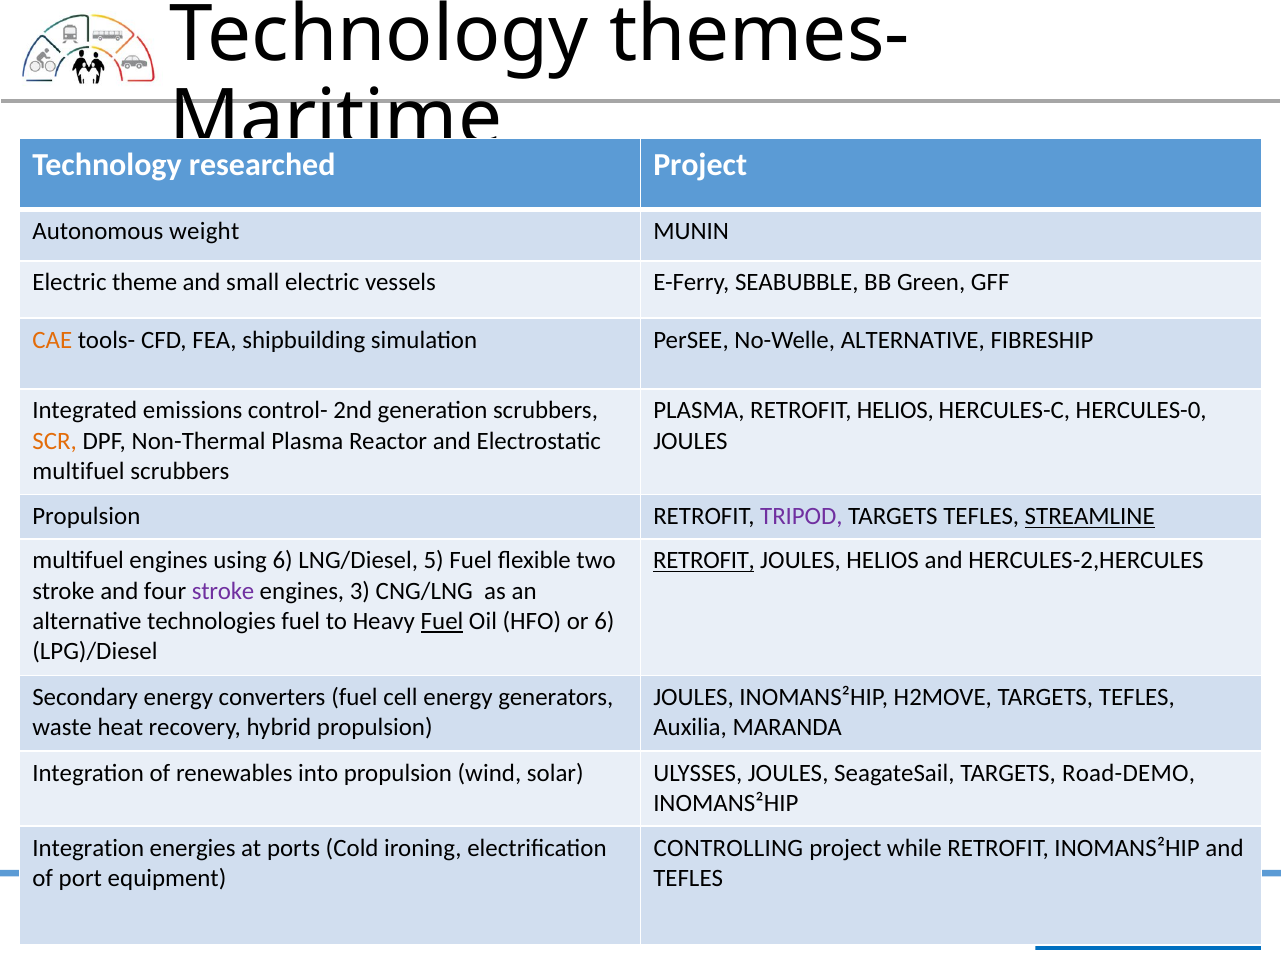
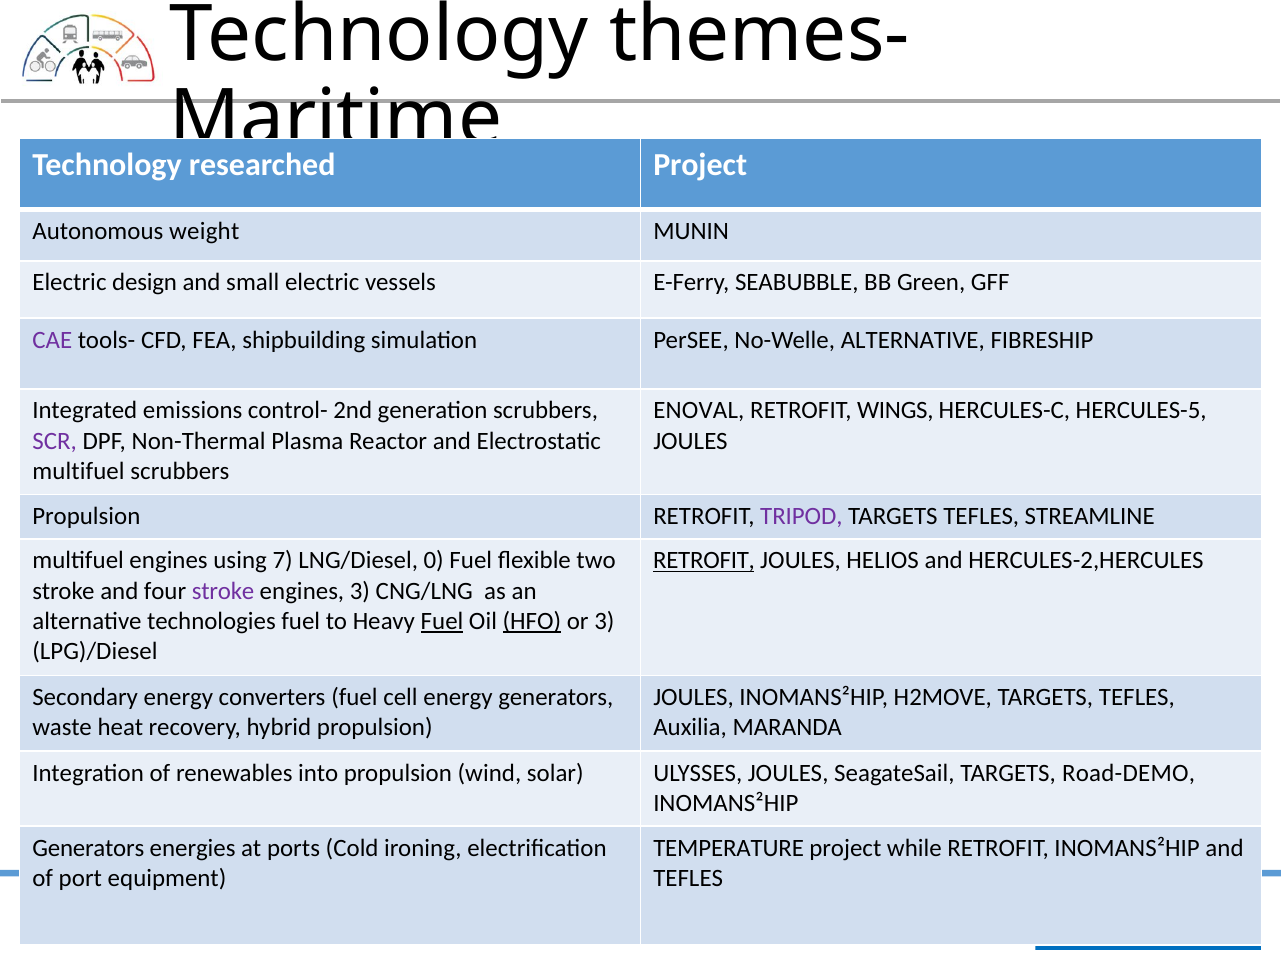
theme: theme -> design (145, 283)
CAE colour: orange -> purple (52, 340)
PLASMA: PLASMA -> ENOVAL (699, 411)
RETROFIT HELIOS: HELIOS -> WINGS (895, 411)
HERCULES-0: HERCULES-0 -> HERCULES-5 (1141, 411)
SCR colour: orange -> purple (55, 441)
STREAMLINE underline: present -> none (1090, 516)
using 6: 6 -> 7 (283, 561)
5: 5 -> 0 (434, 561)
HFO underline: none -> present (532, 621)
or 6: 6 -> 3 (604, 621)
Integration: Integration -> Generators (88, 848)
CONTROLLING: CONTROLLING -> TEMPERATURE (729, 848)
